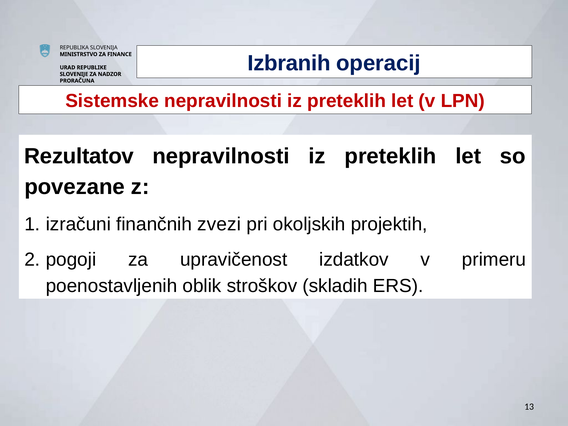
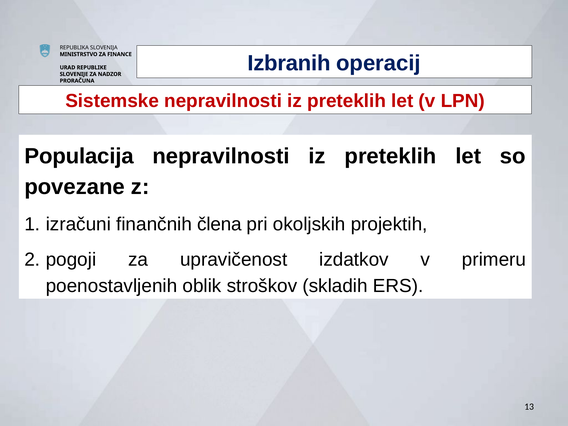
Rezultatov: Rezultatov -> Populacija (79, 156)
zvezi: zvezi -> člena (219, 224)
